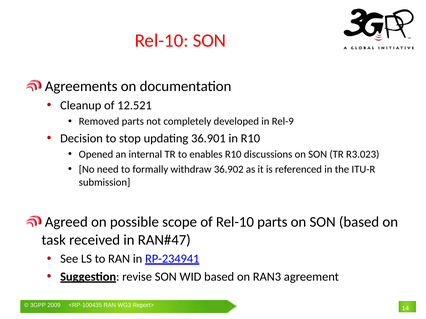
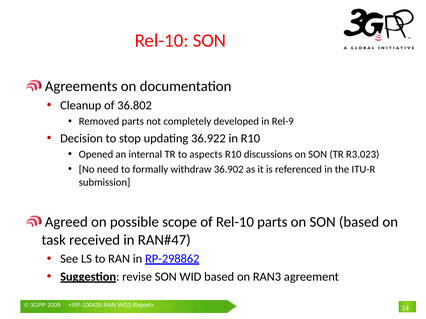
12.521: 12.521 -> 36.802 (135, 106)
36.901: 36.901 -> 36.922 (208, 138)
enables: enables -> aspects (206, 155)
RP-234941: RP-234941 -> RP-298862 (172, 259)
